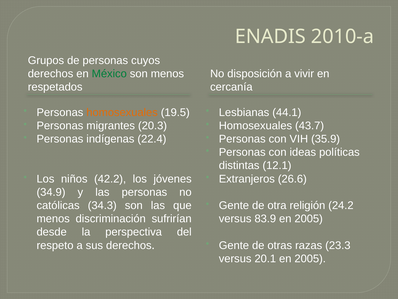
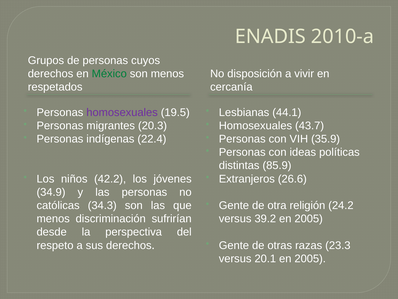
homosexuales colour: orange -> purple (122, 112)
12.1: 12.1 -> 85.9 (277, 165)
83.9: 83.9 -> 39.2 (265, 218)
